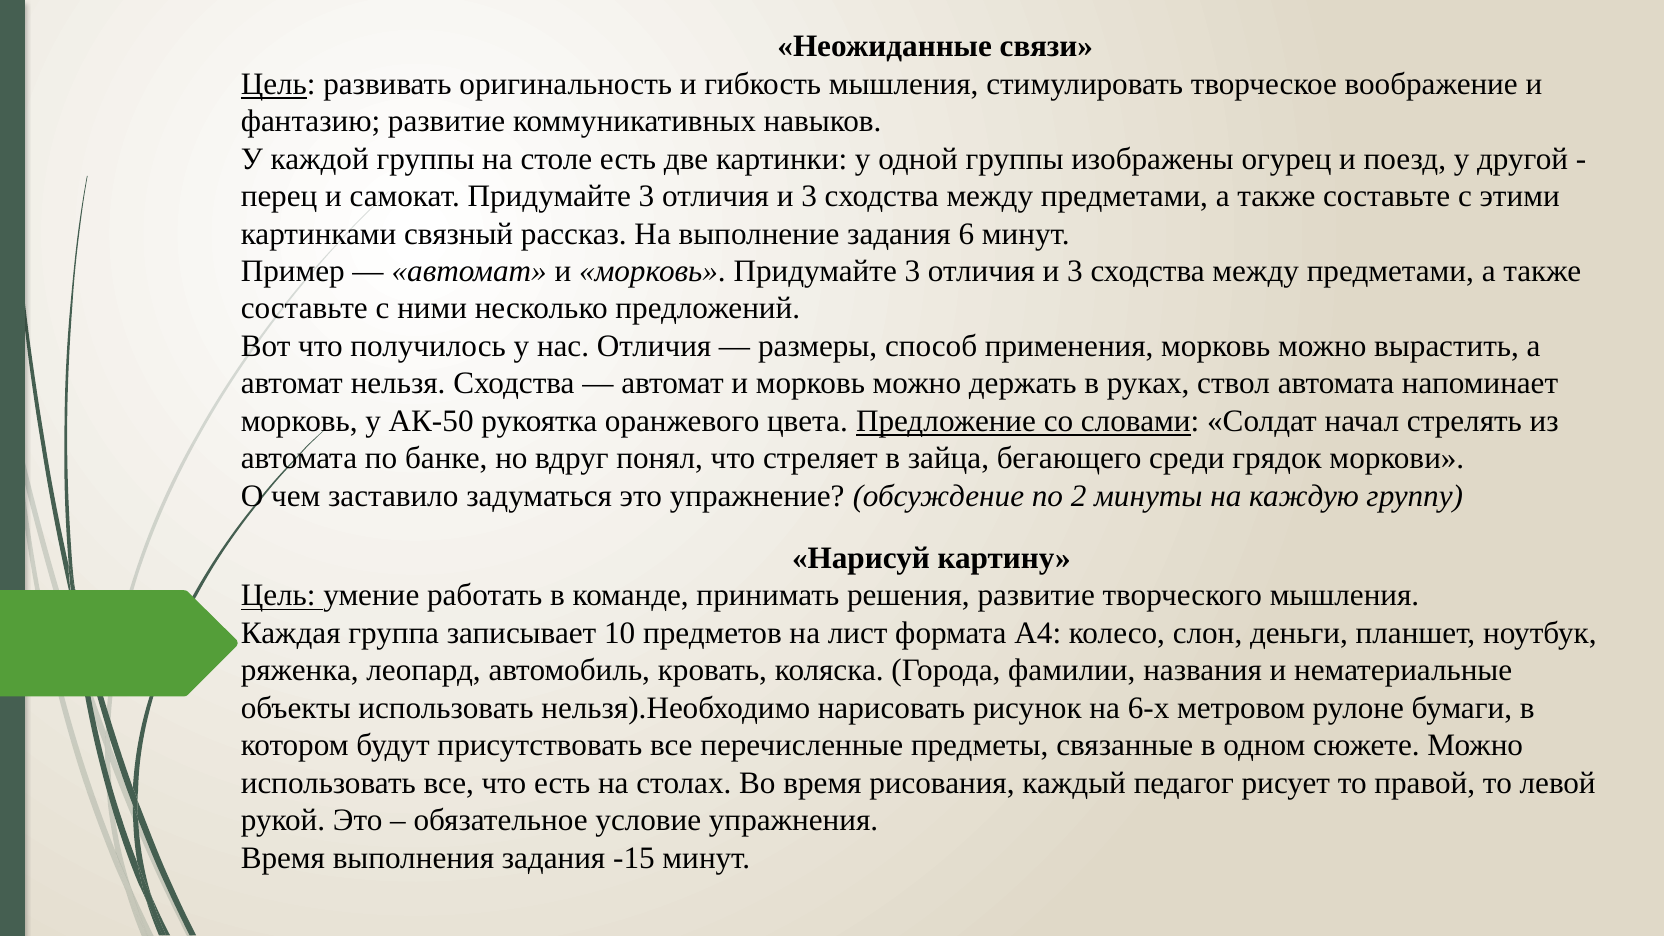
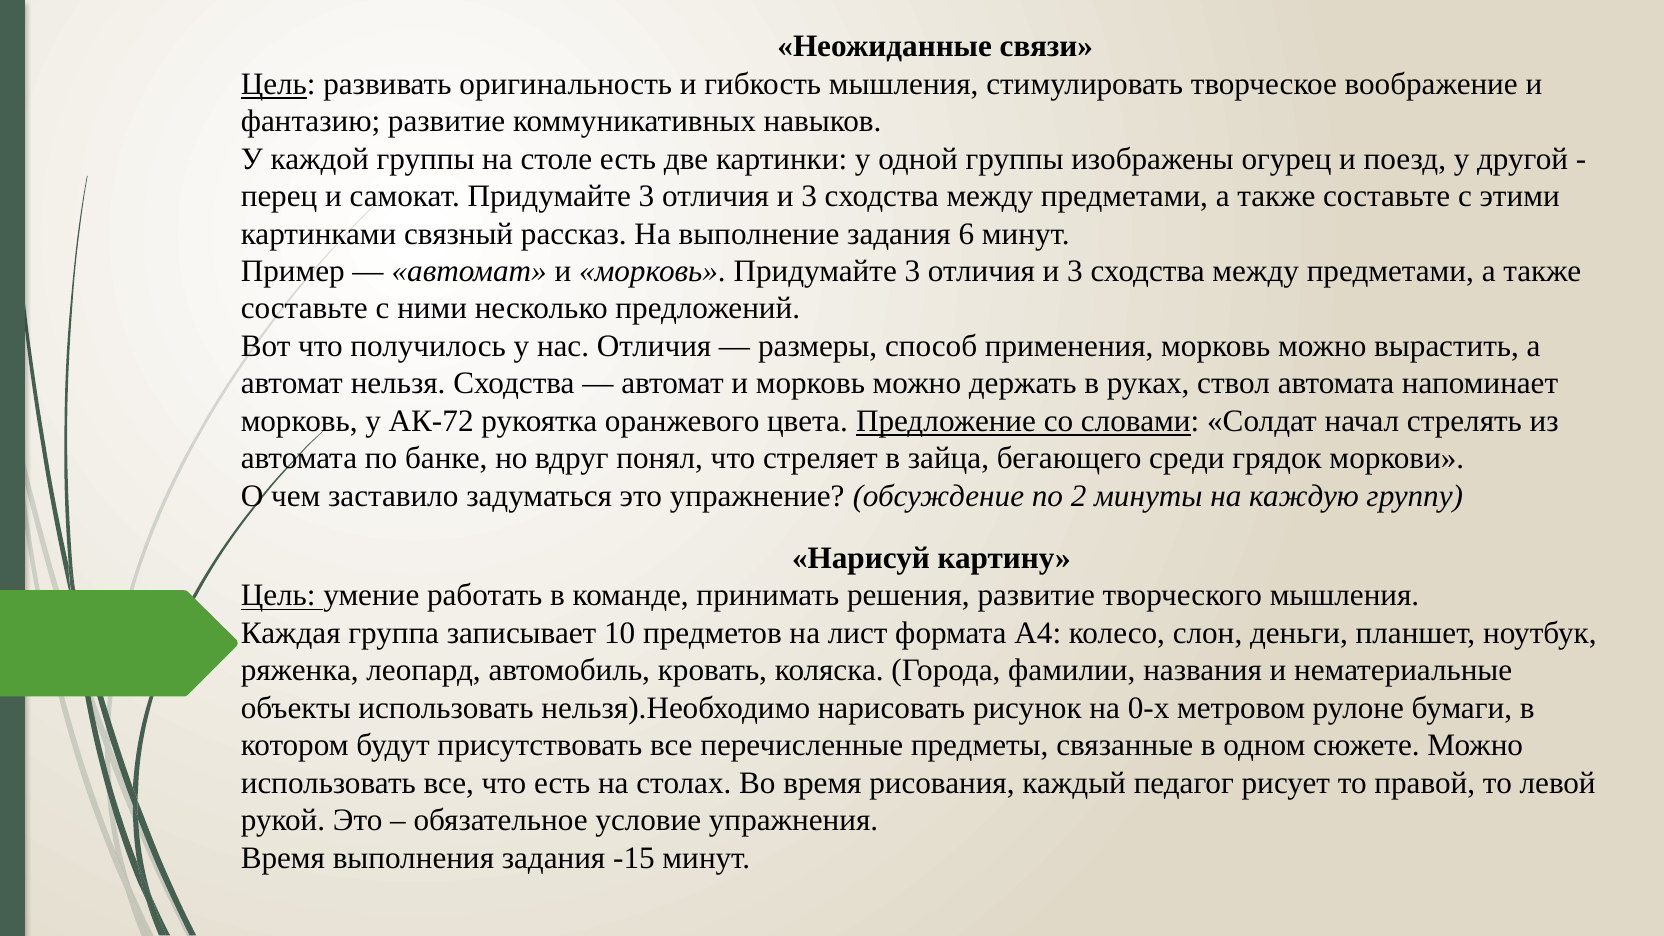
АК-50: АК-50 -> АК-72 (431, 421)
6-х: 6-х -> 0-х (1149, 708)
